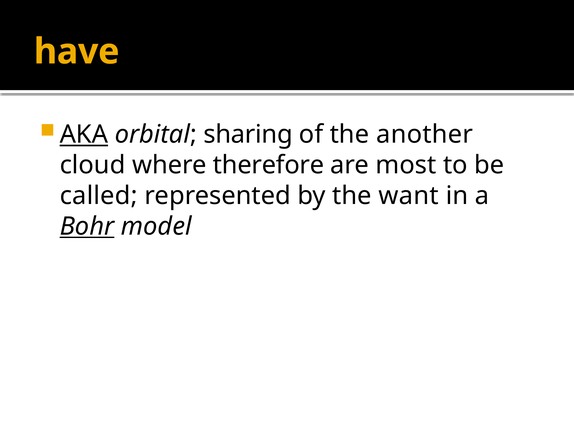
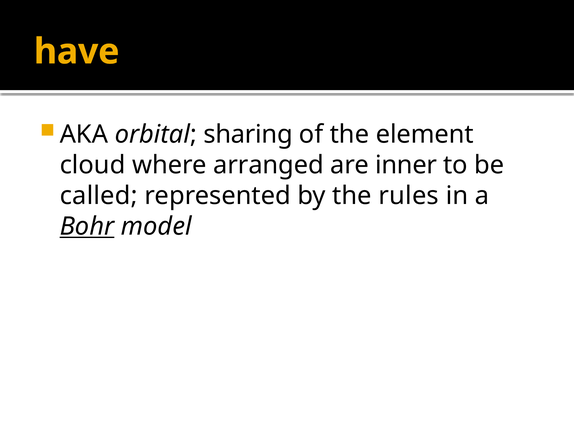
AKA underline: present -> none (84, 134)
another: another -> element (425, 134)
therefore: therefore -> arranged (269, 165)
most: most -> inner (406, 165)
want: want -> rules (409, 196)
